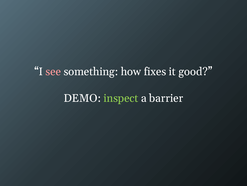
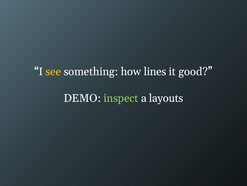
see colour: pink -> yellow (53, 71)
fixes: fixes -> lines (155, 71)
barrier: barrier -> layouts (166, 98)
